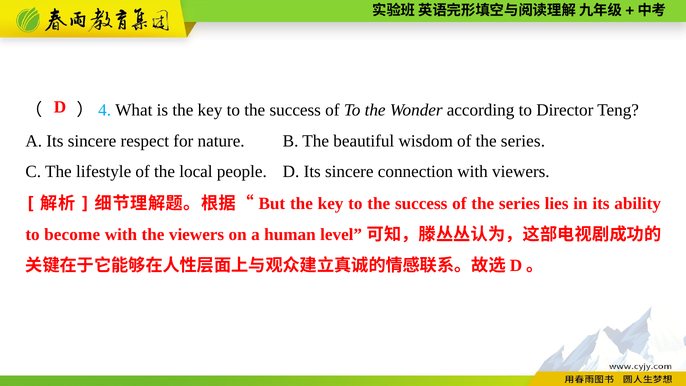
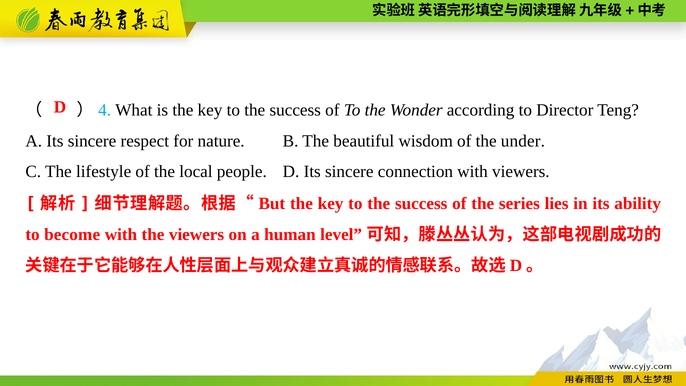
wisdom of the series: series -> under (523, 141)
